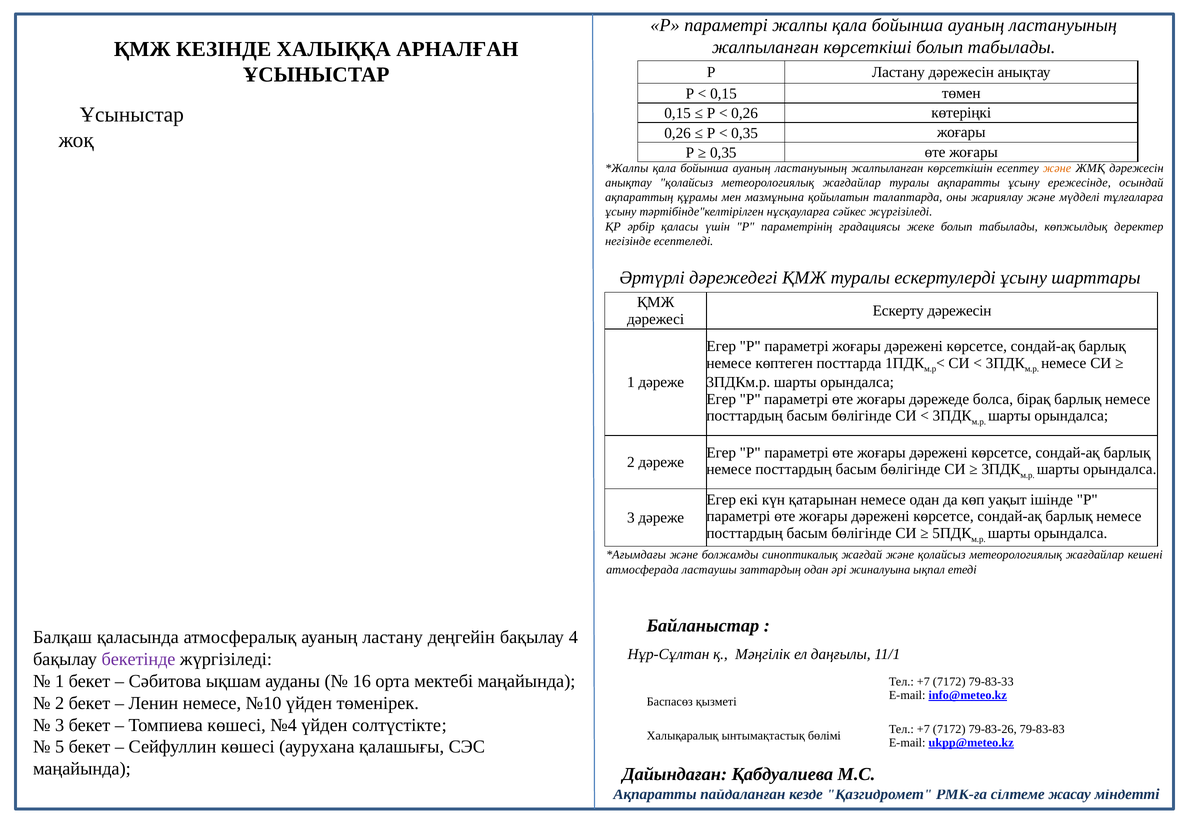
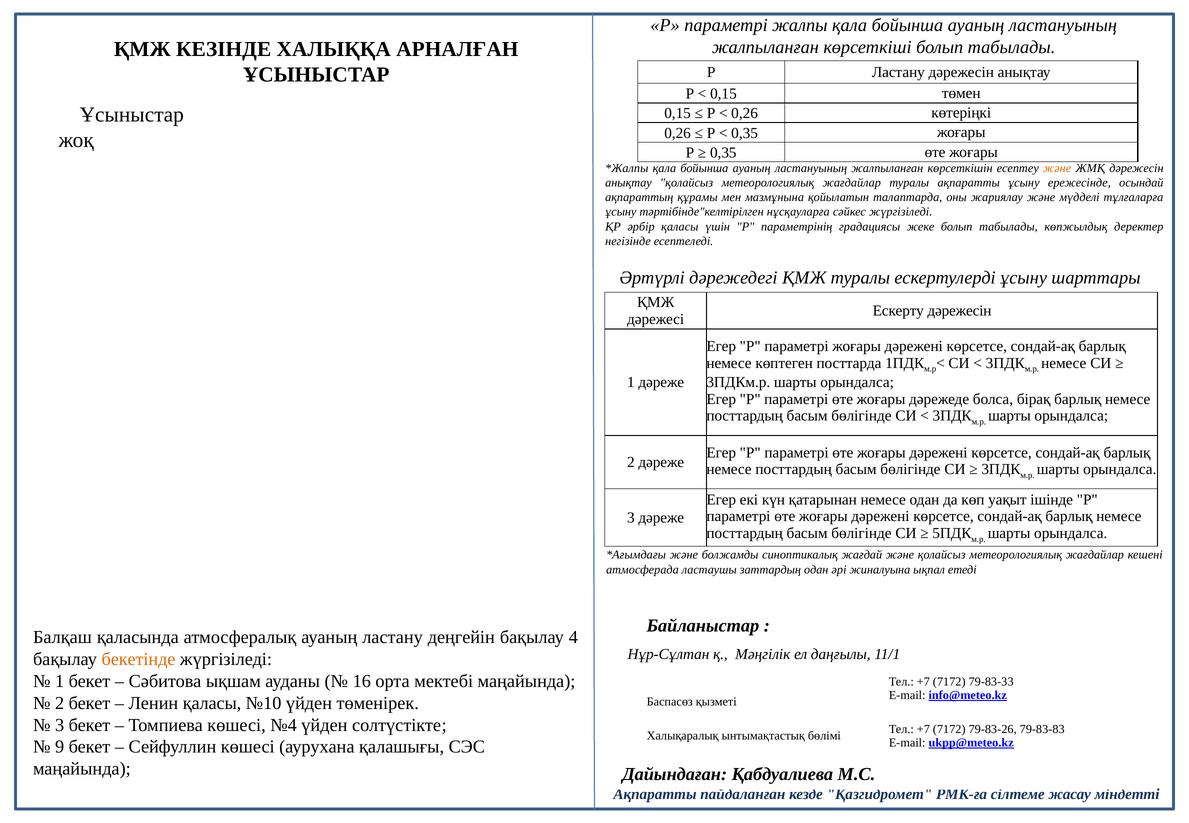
бекетінде colour: purple -> orange (139, 659)
Ленин немесе: немесе -> қаласы (212, 703)
5: 5 -> 9 (60, 747)
